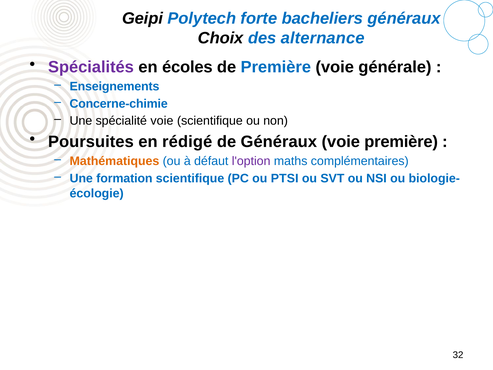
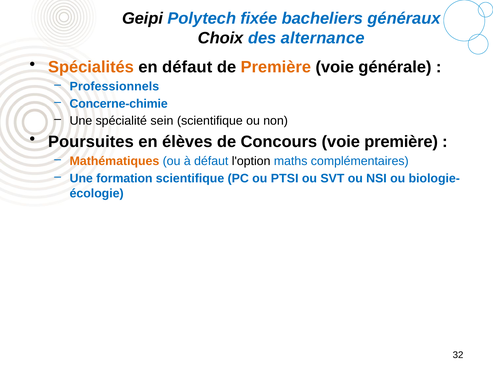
forte: forte -> fixée (259, 18)
Spécialités colour: purple -> orange (91, 67)
en écoles: écoles -> défaut (187, 67)
Première colour: blue -> orange (276, 67)
Enseignements: Enseignements -> Professionnels (114, 86)
spécialité voie: voie -> sein (162, 121)
rédigé: rédigé -> élèves (187, 142)
de Généraux: Généraux -> Concours (279, 142)
l'option colour: purple -> black (251, 161)
